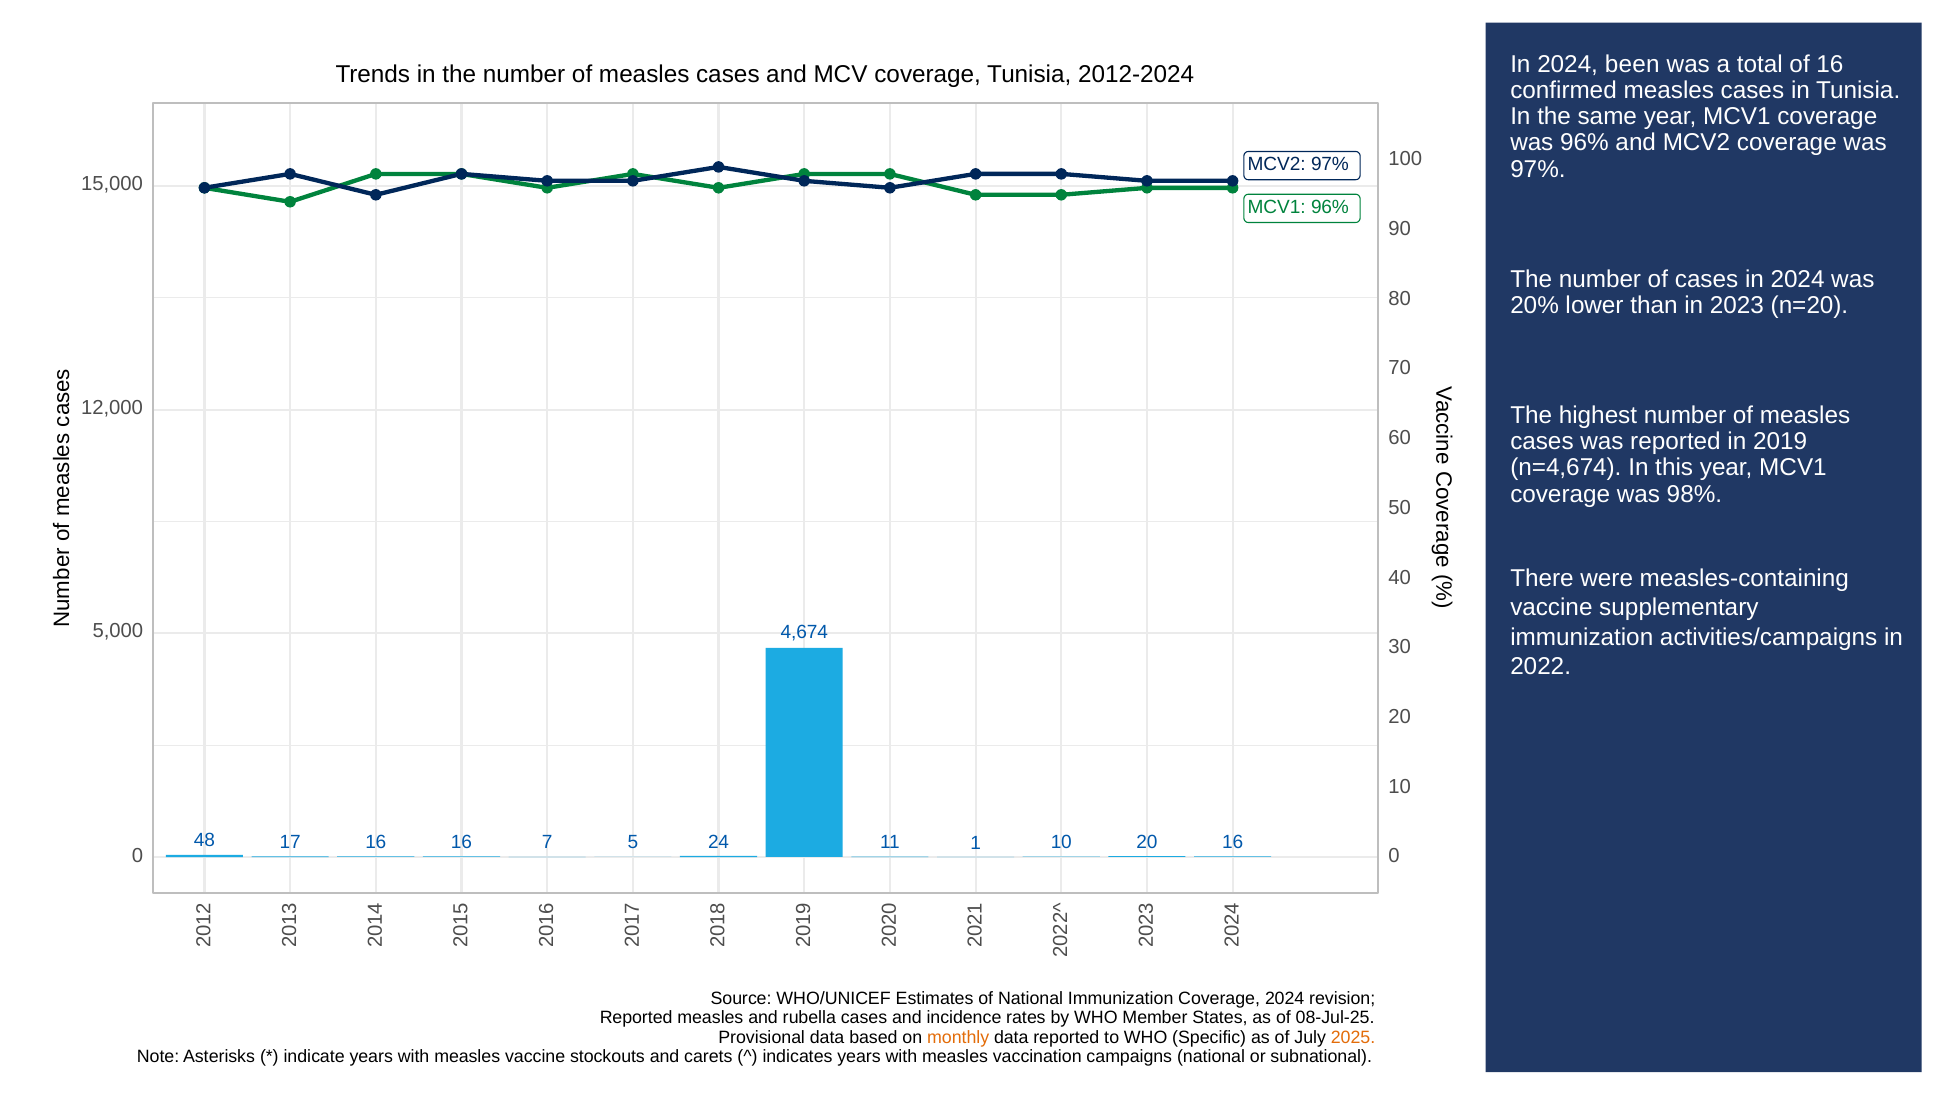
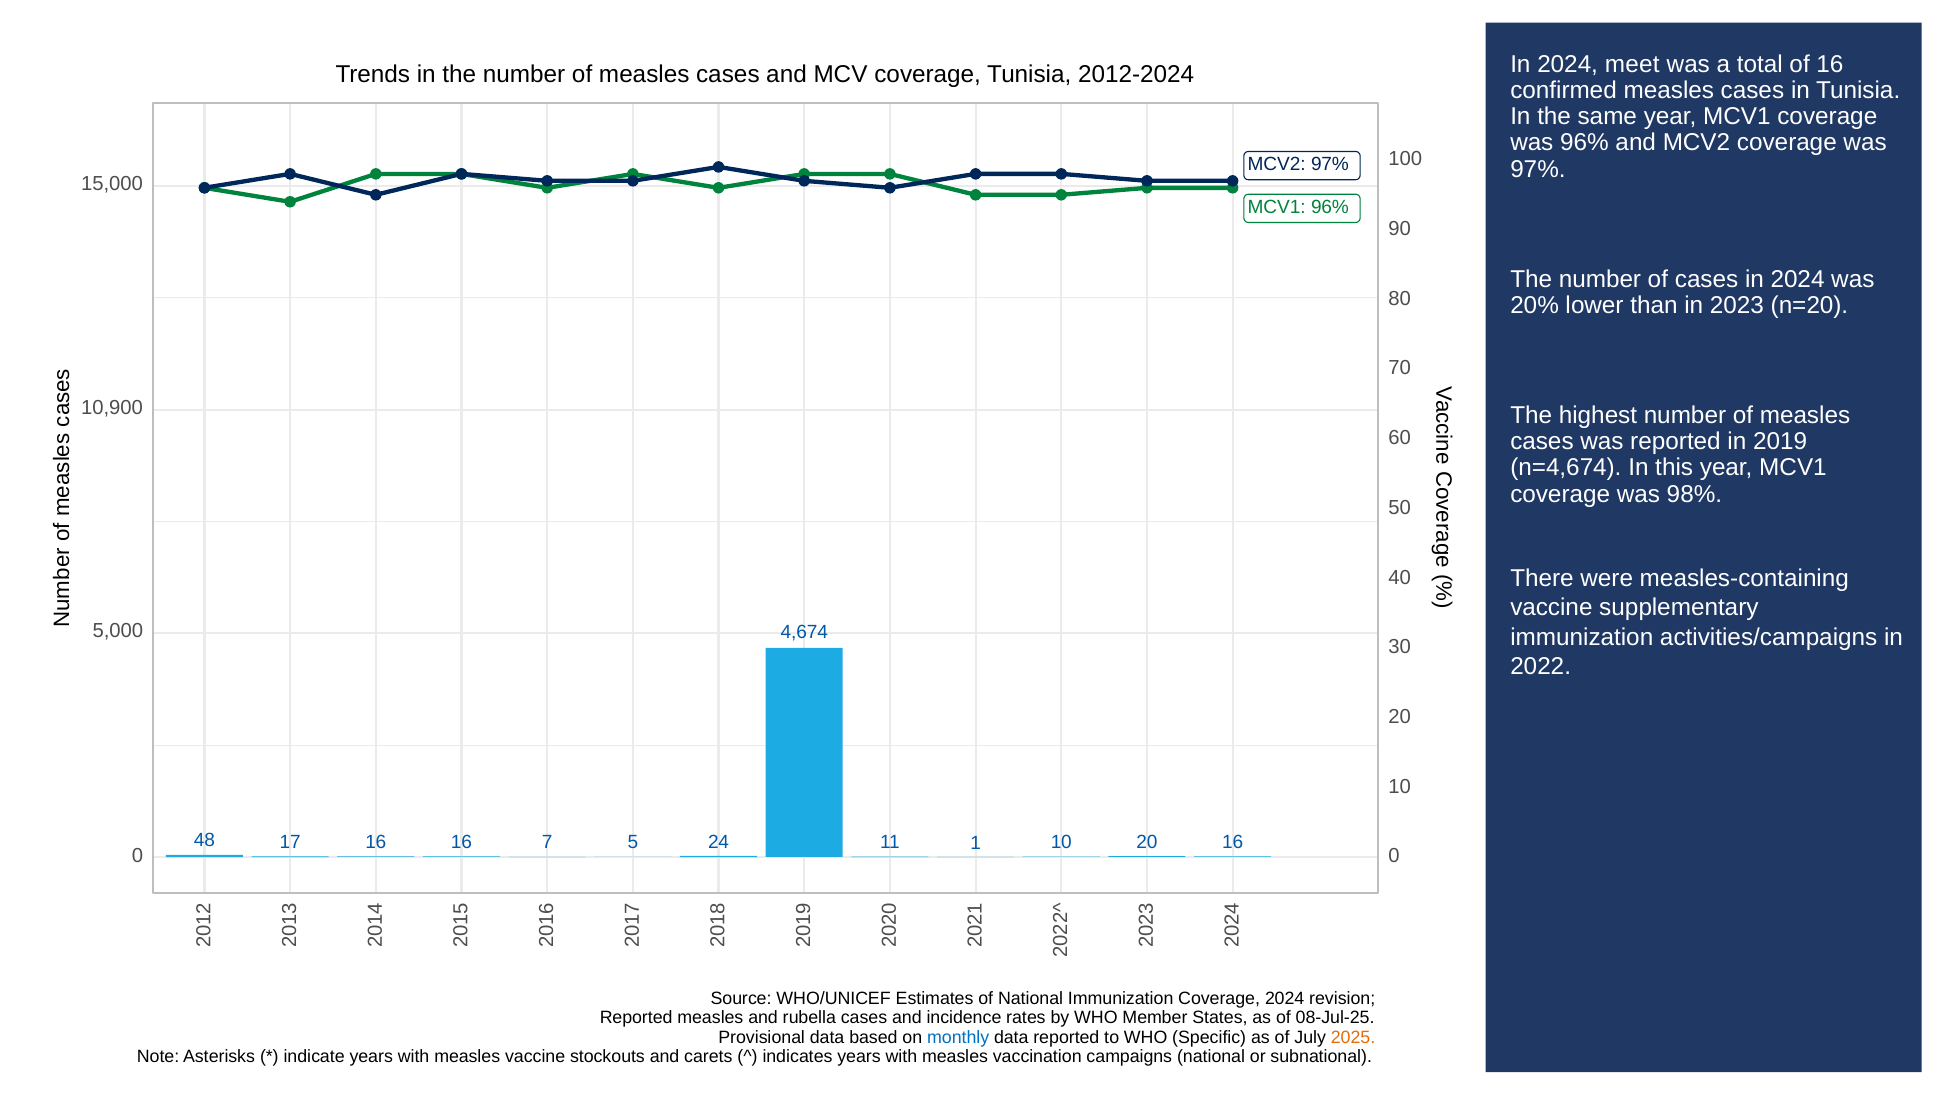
been: been -> meet (1632, 64)
12,000: 12,000 -> 10,900 (112, 407)
monthly colour: orange -> blue (958, 1037)
